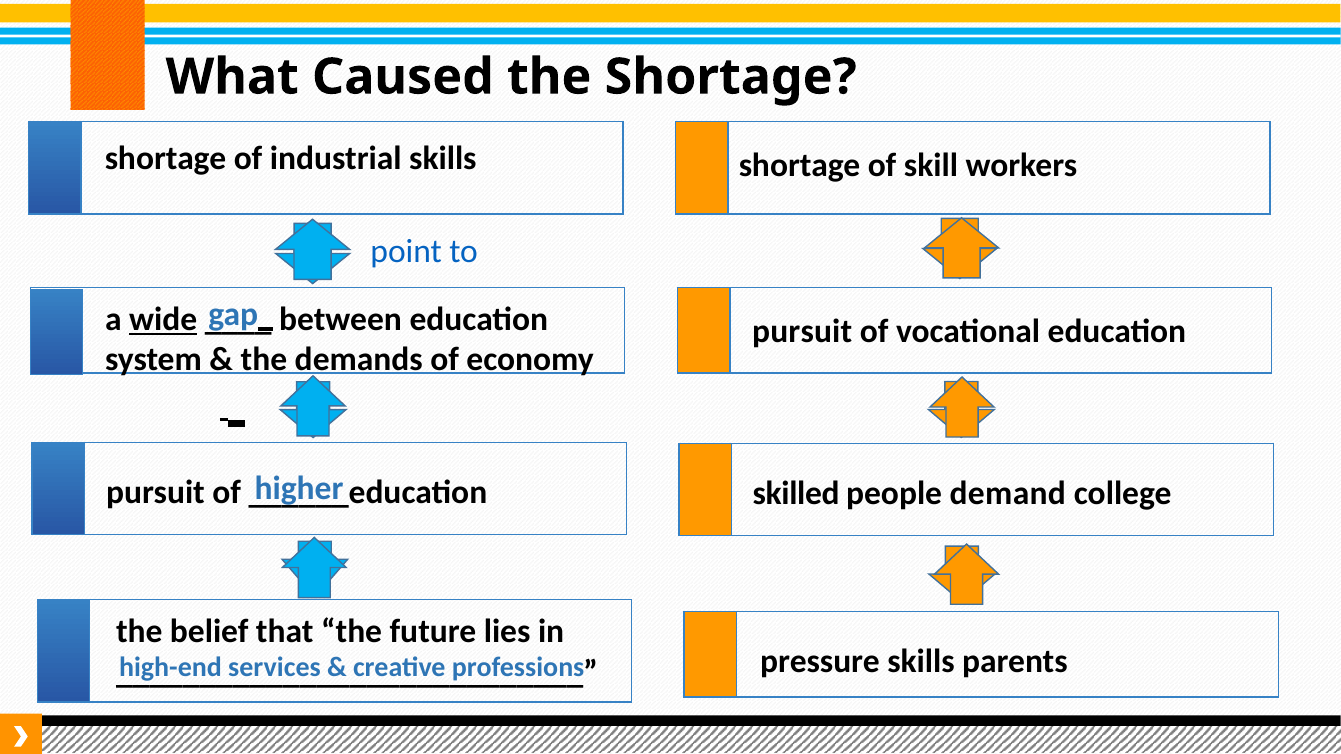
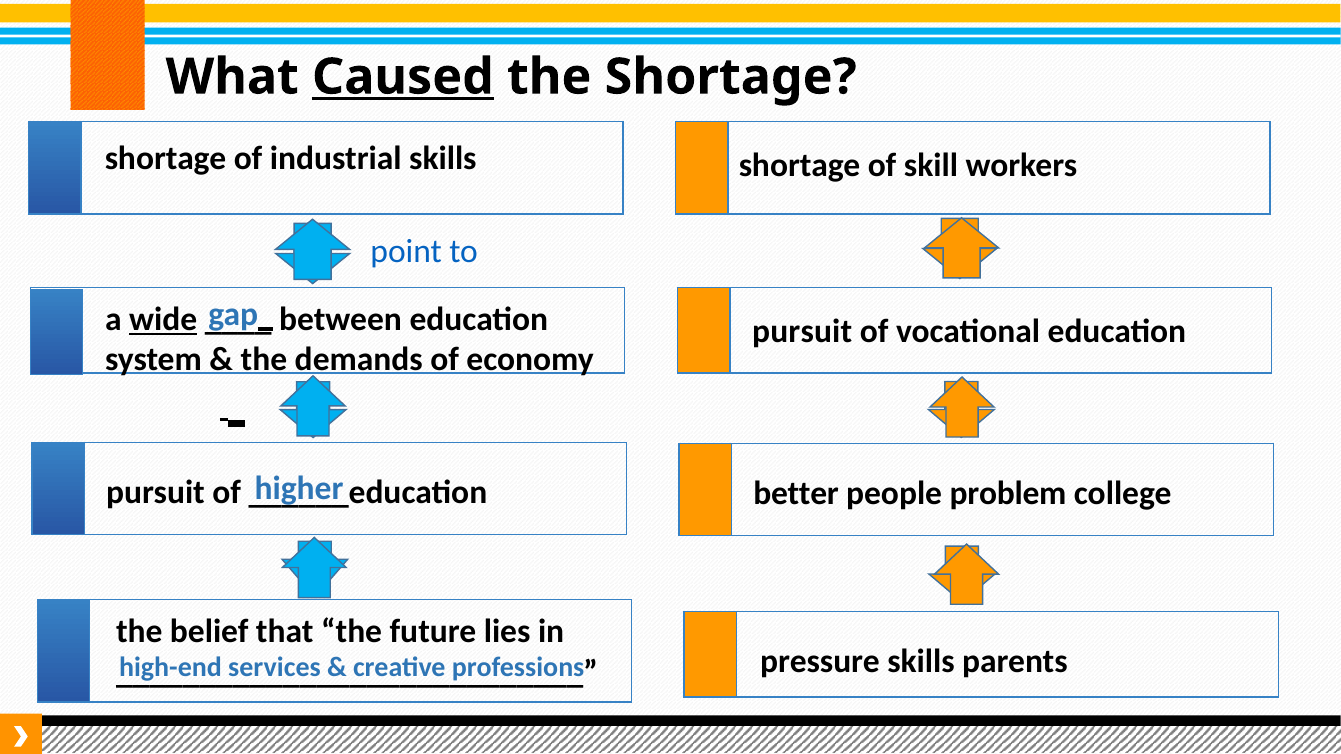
Caused underline: none -> present (403, 77)
skilled: skilled -> better (796, 494)
demand: demand -> problem (1008, 494)
